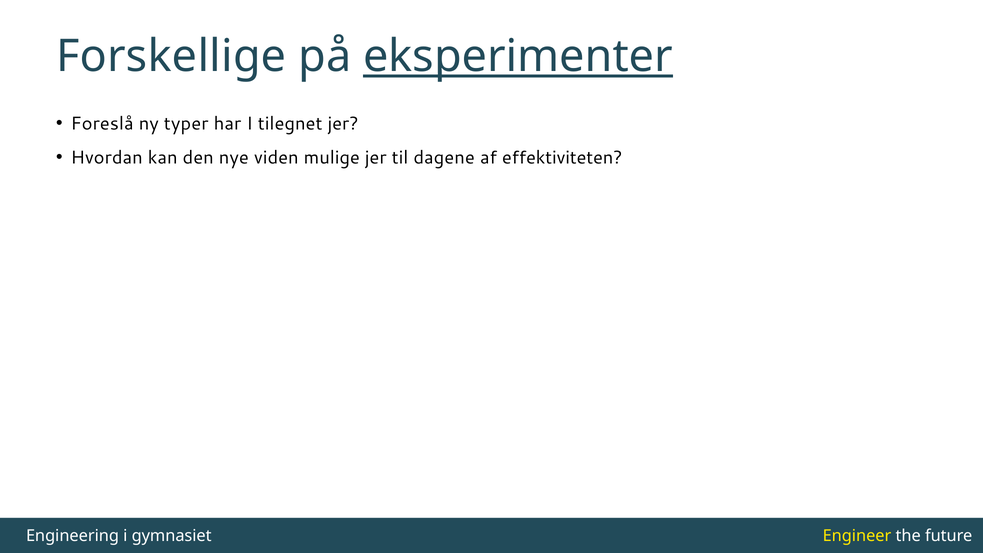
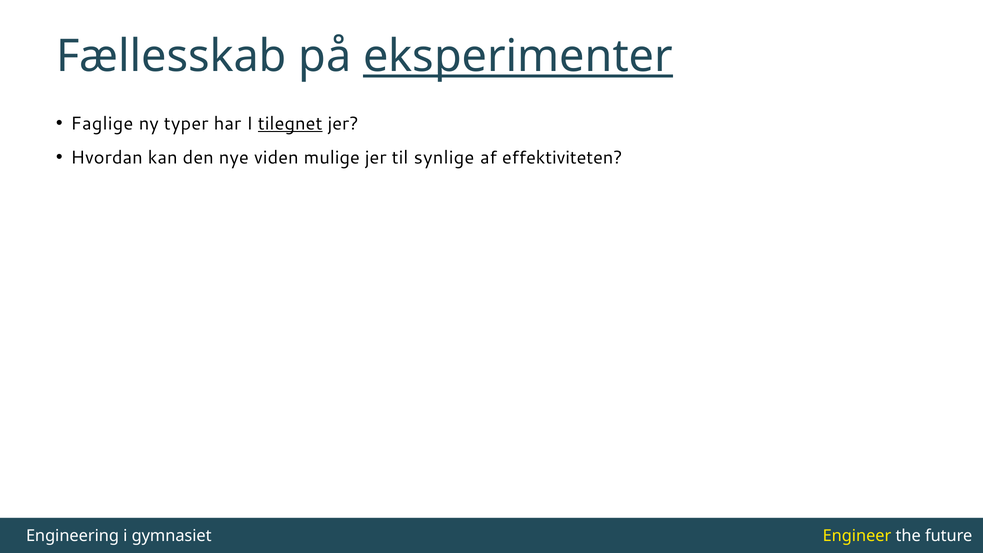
Forskellige: Forskellige -> Fællesskab (171, 57)
Foreslå: Foreslå -> Faglige (102, 123)
tilegnet underline: none -> present (290, 123)
dagene: dagene -> synlige (444, 158)
